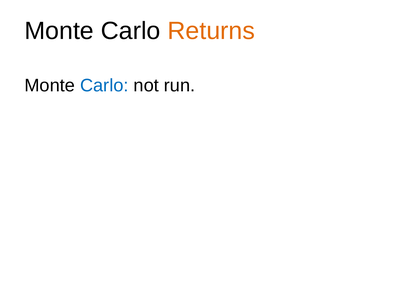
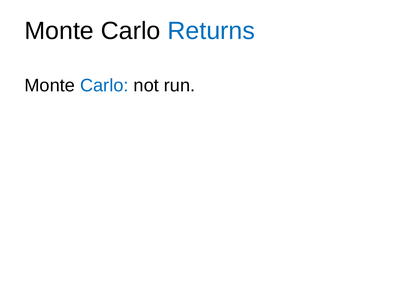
Returns colour: orange -> blue (211, 31)
